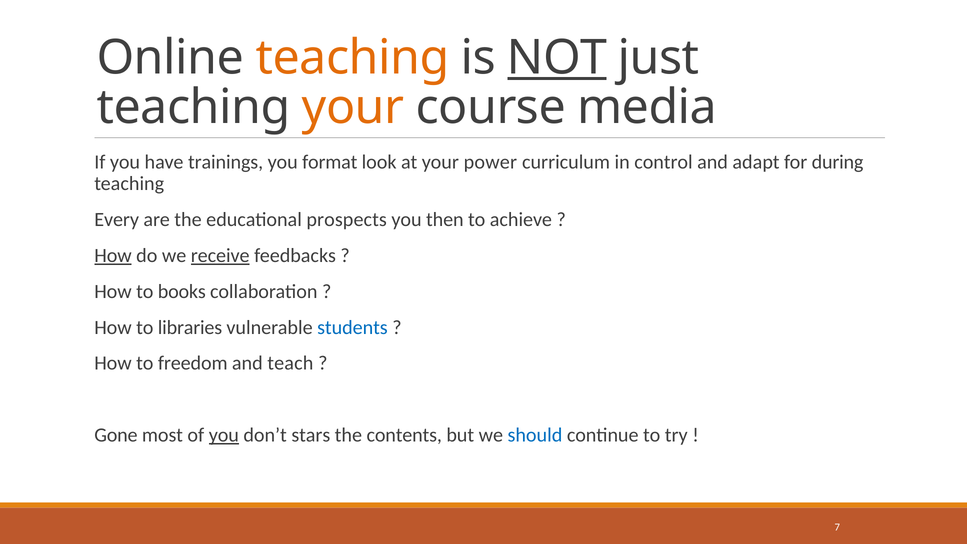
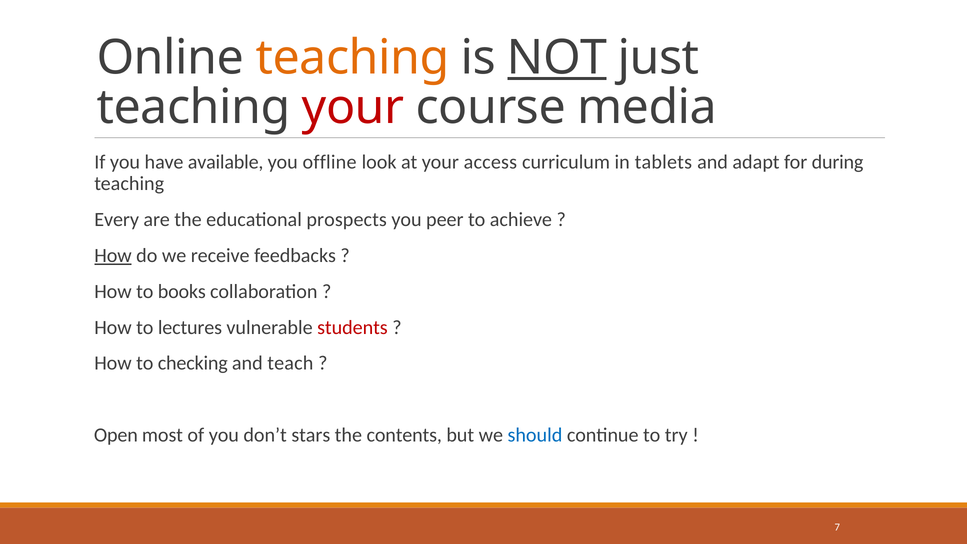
your colour: orange -> red (353, 107)
trainings: trainings -> available (226, 162)
format: format -> offline (330, 162)
power: power -> access (490, 162)
control: control -> tablets (663, 162)
then: then -> peer (445, 220)
receive underline: present -> none (220, 256)
libraries: libraries -> lectures (190, 327)
students colour: blue -> red (352, 327)
freedom: freedom -> checking (193, 363)
Gone: Gone -> Open (116, 435)
you underline: present -> none (224, 435)
